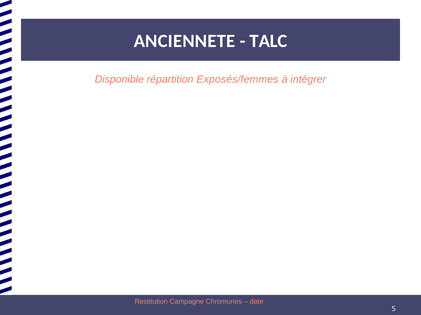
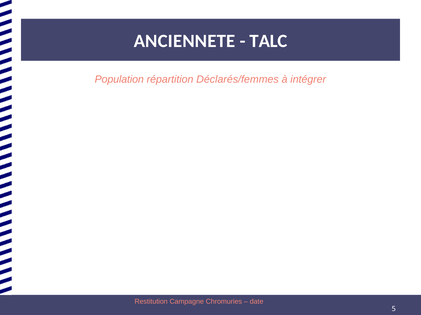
Disponible: Disponible -> Population (119, 80)
Exposés/femmes: Exposés/femmes -> Déclarés/femmes (238, 80)
